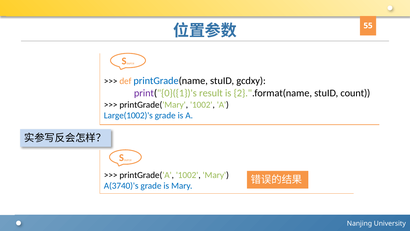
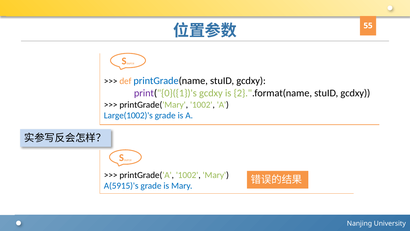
print("{0}({1})'s result: result -> gcdxy (211, 93)
2}.".format(name stuID count: count -> gcdxy (355, 93)
A(3740)'s: A(3740)'s -> A(5915)'s (121, 186)
